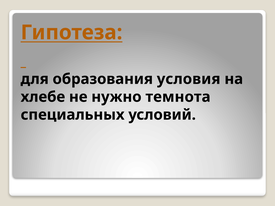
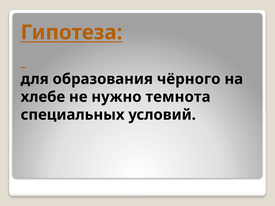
условия: условия -> чёрного (189, 79)
